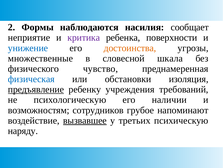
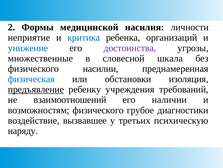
наблюдаются: наблюдаются -> медицинской (89, 27)
сообщает: сообщает -> личности (190, 27)
критика colour: purple -> blue (84, 37)
поверхности: поверхности -> организаций (172, 37)
достоинства colour: orange -> purple (130, 48)
чувство: чувство -> насилии (101, 68)
психологическую: психологическую -> взаимоотношений (70, 99)
возможностям сотрудников: сотрудников -> физического (98, 110)
напоминают: напоминают -> диагностики (183, 110)
вызвавшее underline: present -> none (85, 120)
